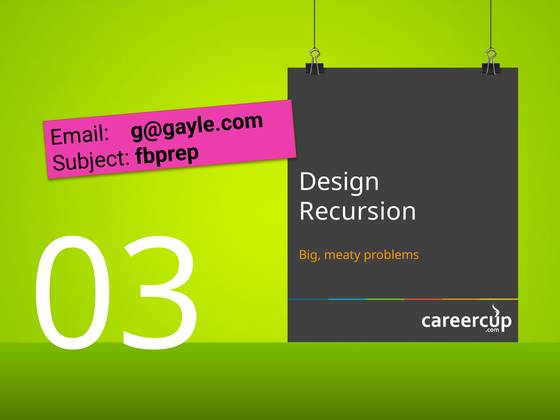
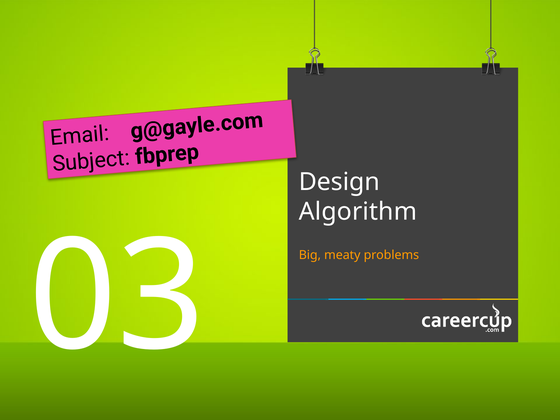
Recursion: Recursion -> Algorithm (358, 212)
